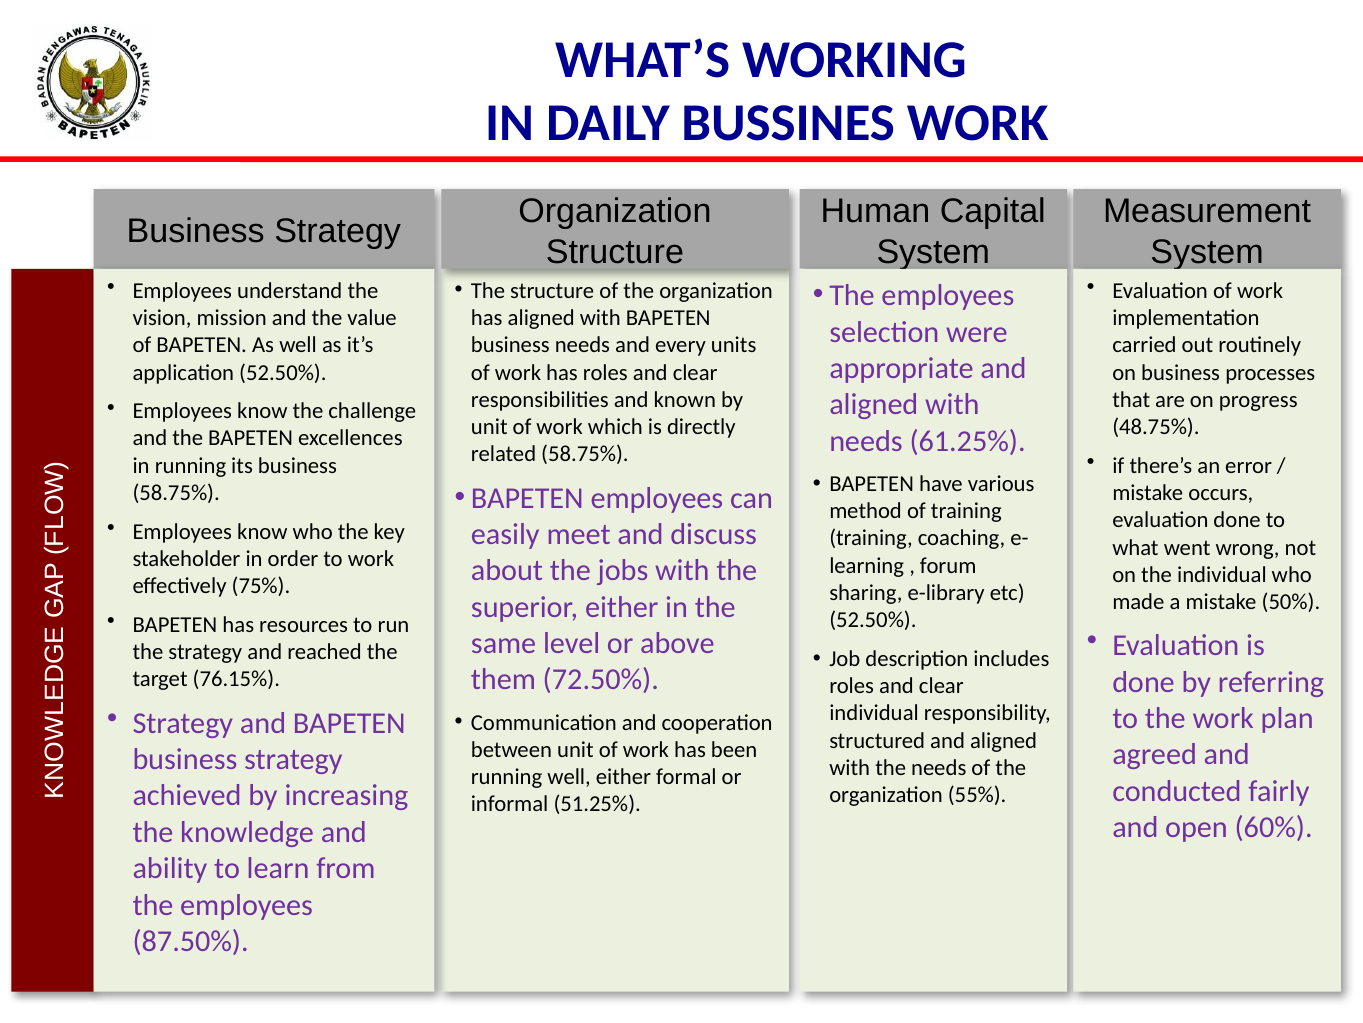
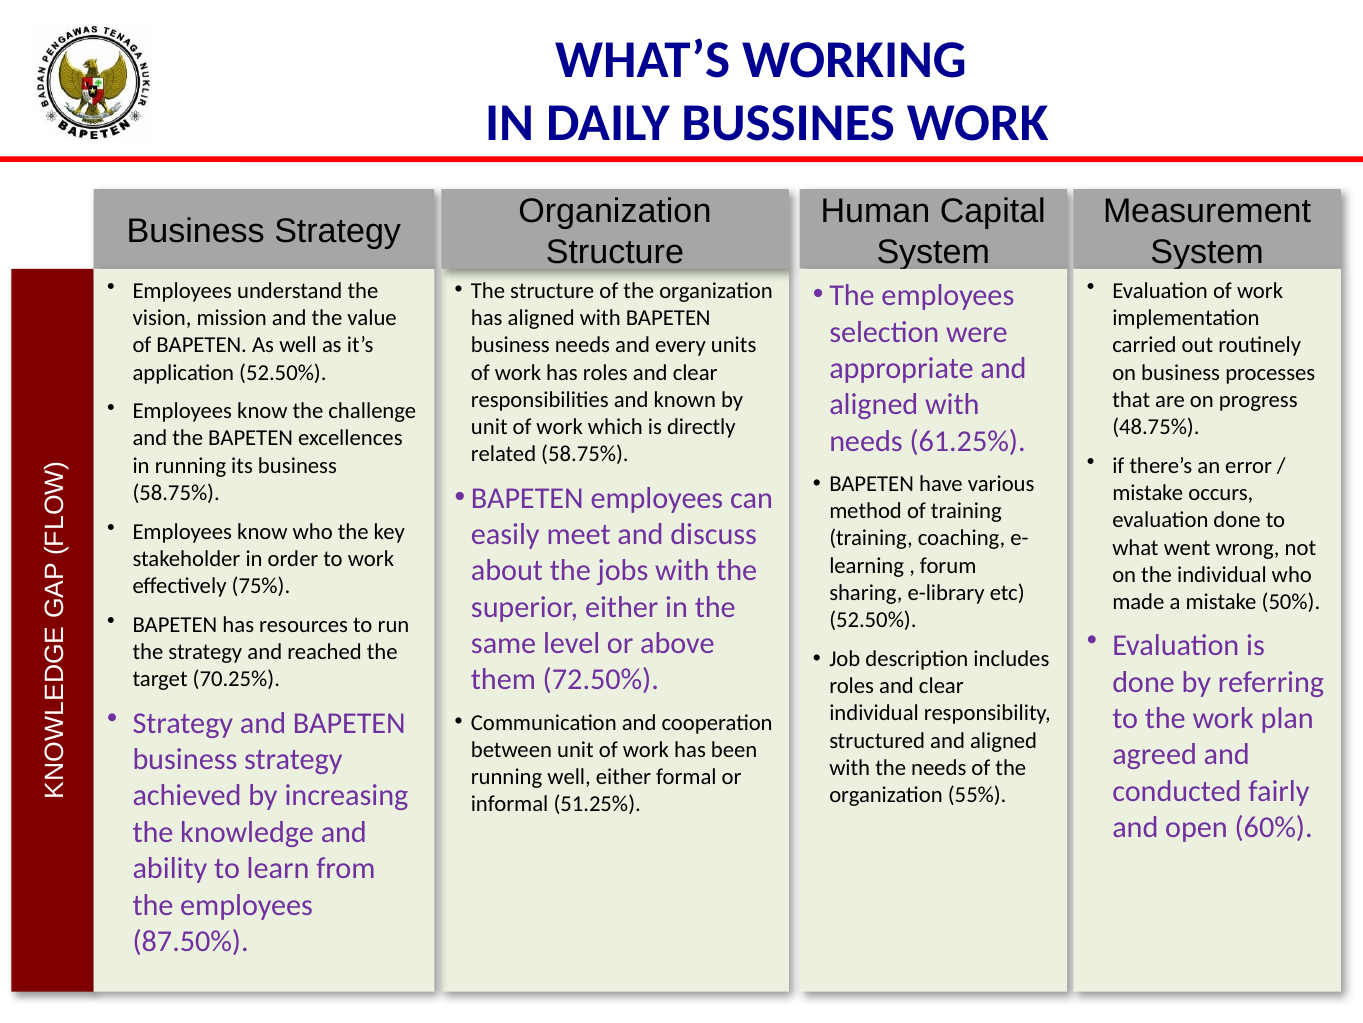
76.15%: 76.15% -> 70.25% (236, 679)
